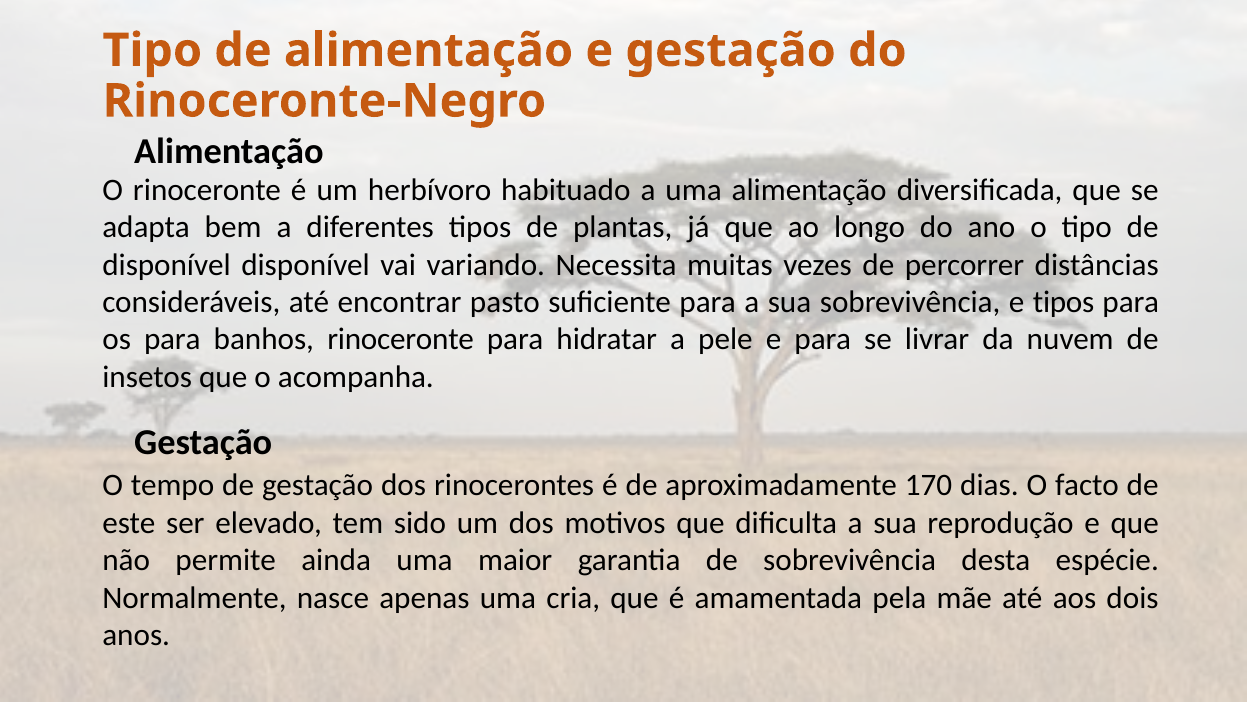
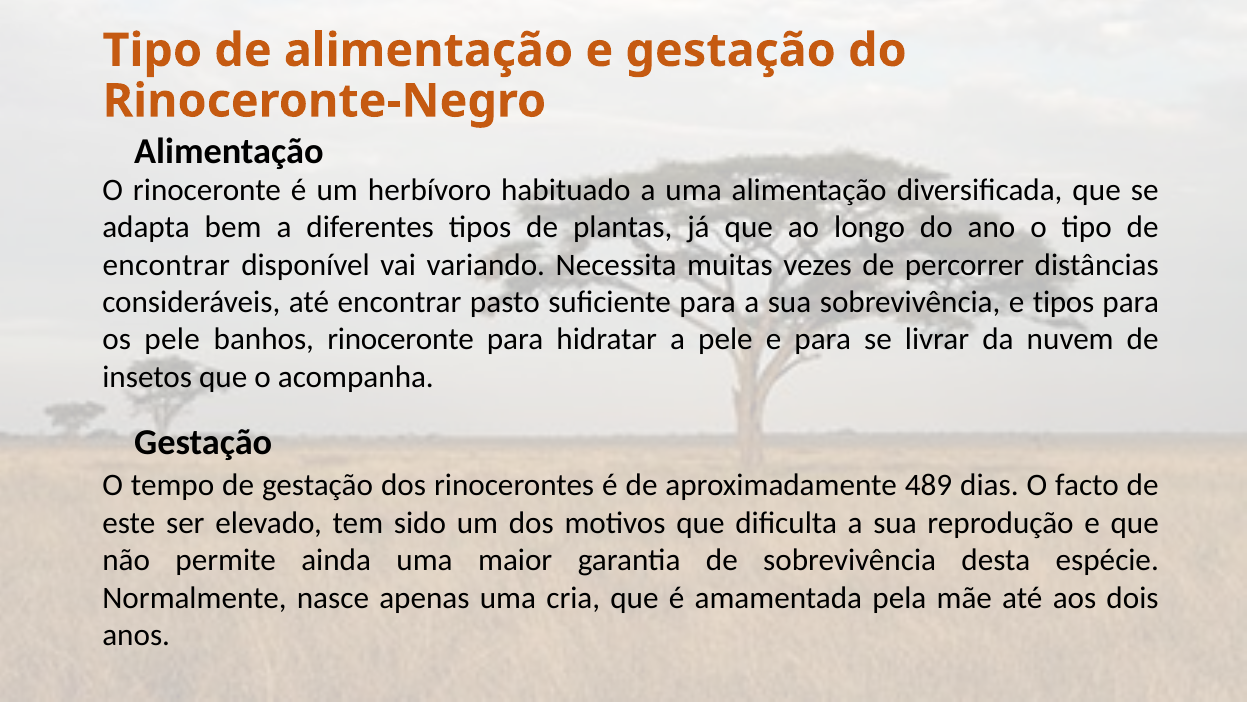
disponível: disponível -> encontrar (166, 265)
os para: para -> pele (172, 339)
170: 170 -> 489 (928, 485)
